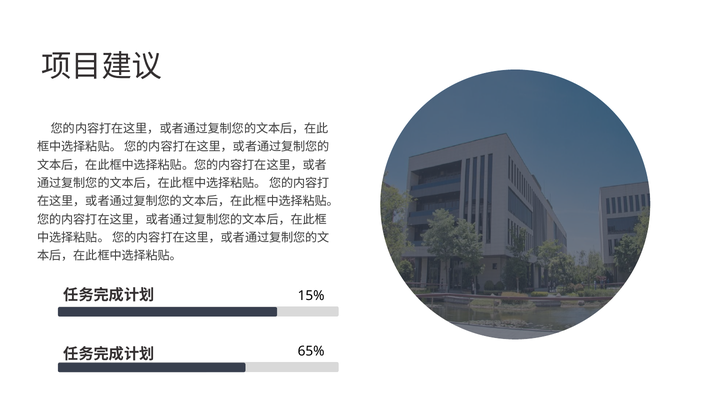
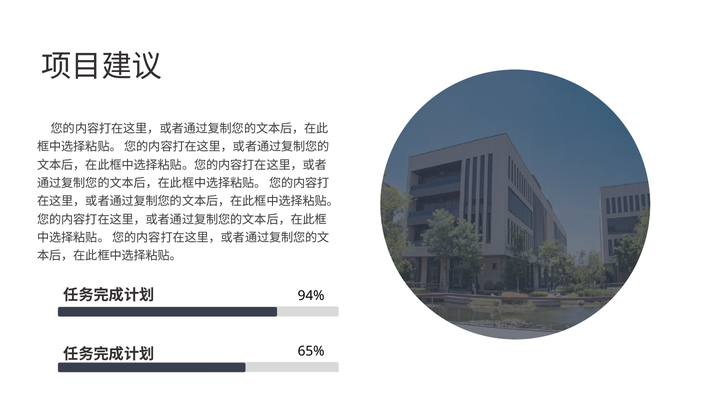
15%: 15% -> 94% (311, 296)
